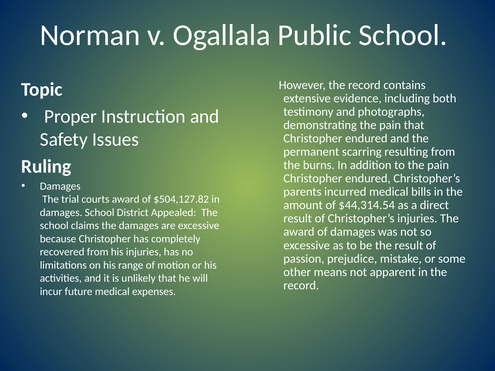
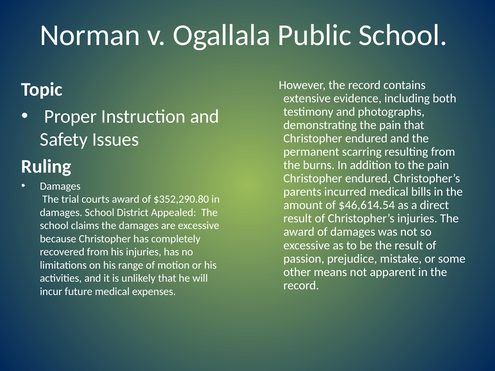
$504,127.82: $504,127.82 -> $352,290.80 (181, 199)
$44,314.54: $44,314.54 -> $46,614.54 (367, 205)
